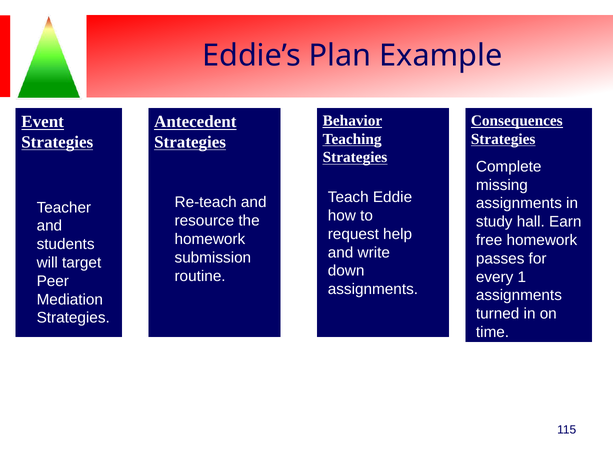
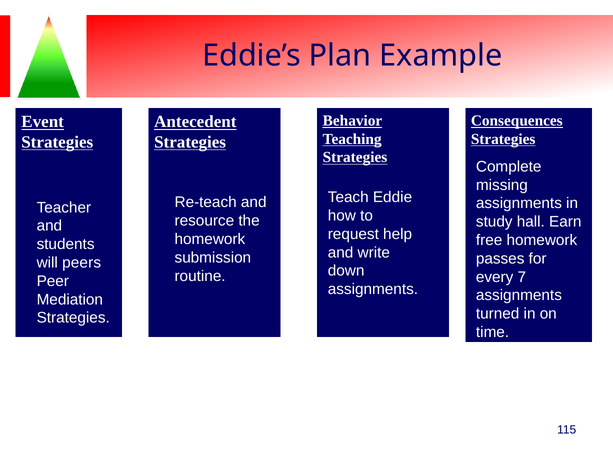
target: target -> peers (82, 263)
1: 1 -> 7 (522, 277)
